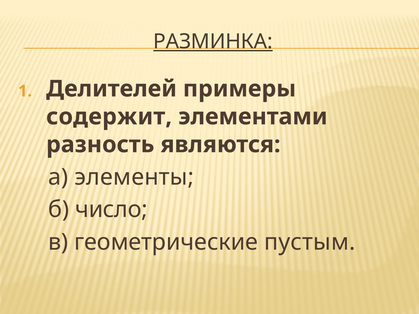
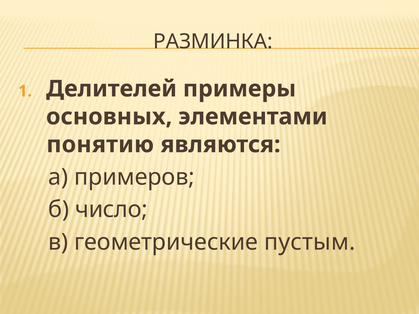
РАЗМИНКА underline: present -> none (213, 42)
содержит: содержит -> основных (109, 117)
разность: разность -> понятию (100, 145)
элементы: элементы -> примеров (134, 177)
